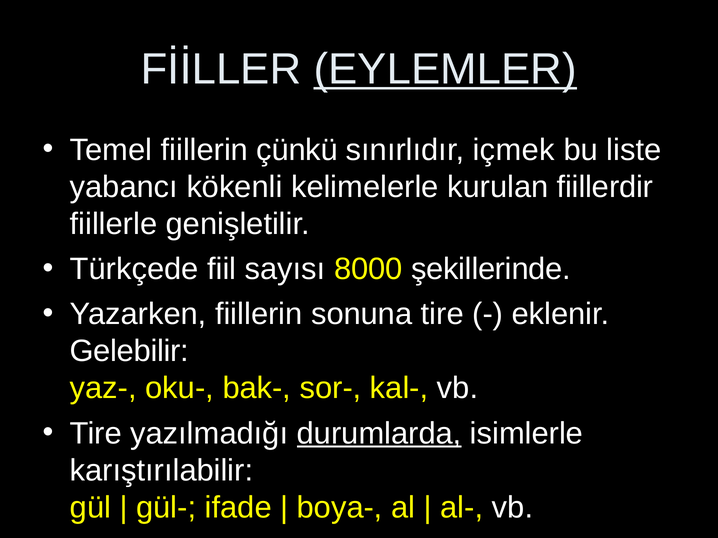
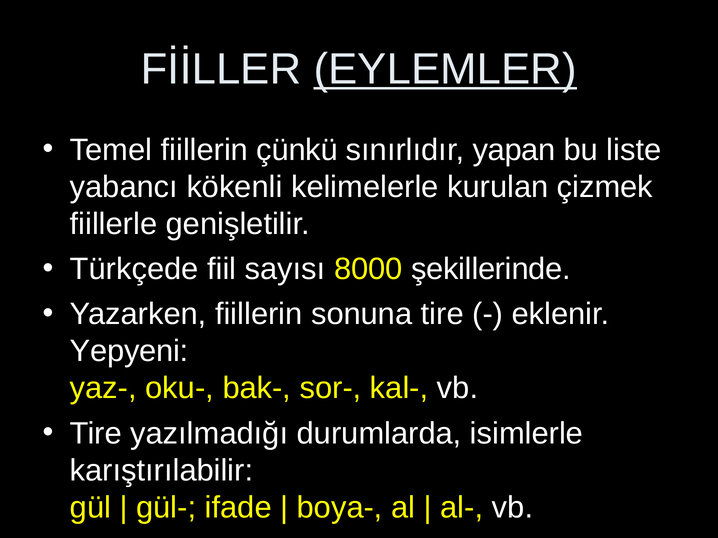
içmek: içmek -> yapan (514, 150)
fiillerdir: fiillerdir -> çizmek (605, 187)
Gelebilir: Gelebilir -> Yepyeni (129, 352)
durumlarda underline: present -> none (379, 434)
